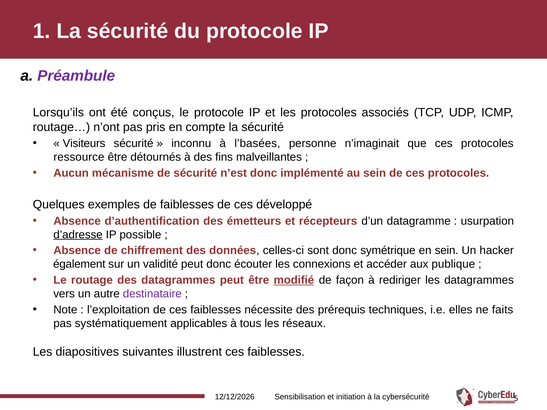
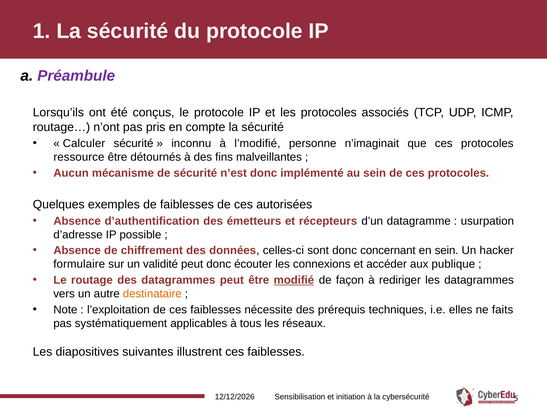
Visiteurs: Visiteurs -> Calculer (84, 144)
l’basées: l’basées -> l’modifié (257, 144)
développé: développé -> autorisées (284, 205)
d’adresse underline: present -> none (78, 235)
symétrique: symétrique -> concernant (388, 251)
également: également -> formulaire (79, 264)
destinataire colour: purple -> orange (152, 294)
